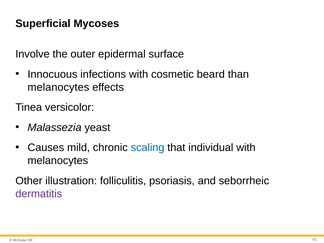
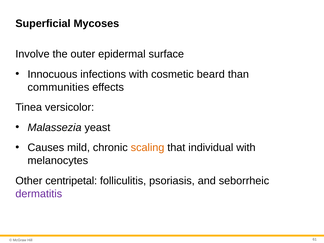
melanocytes: melanocytes -> communities (58, 87)
scaling colour: blue -> orange (148, 148)
illustration: illustration -> centripetal (71, 181)
